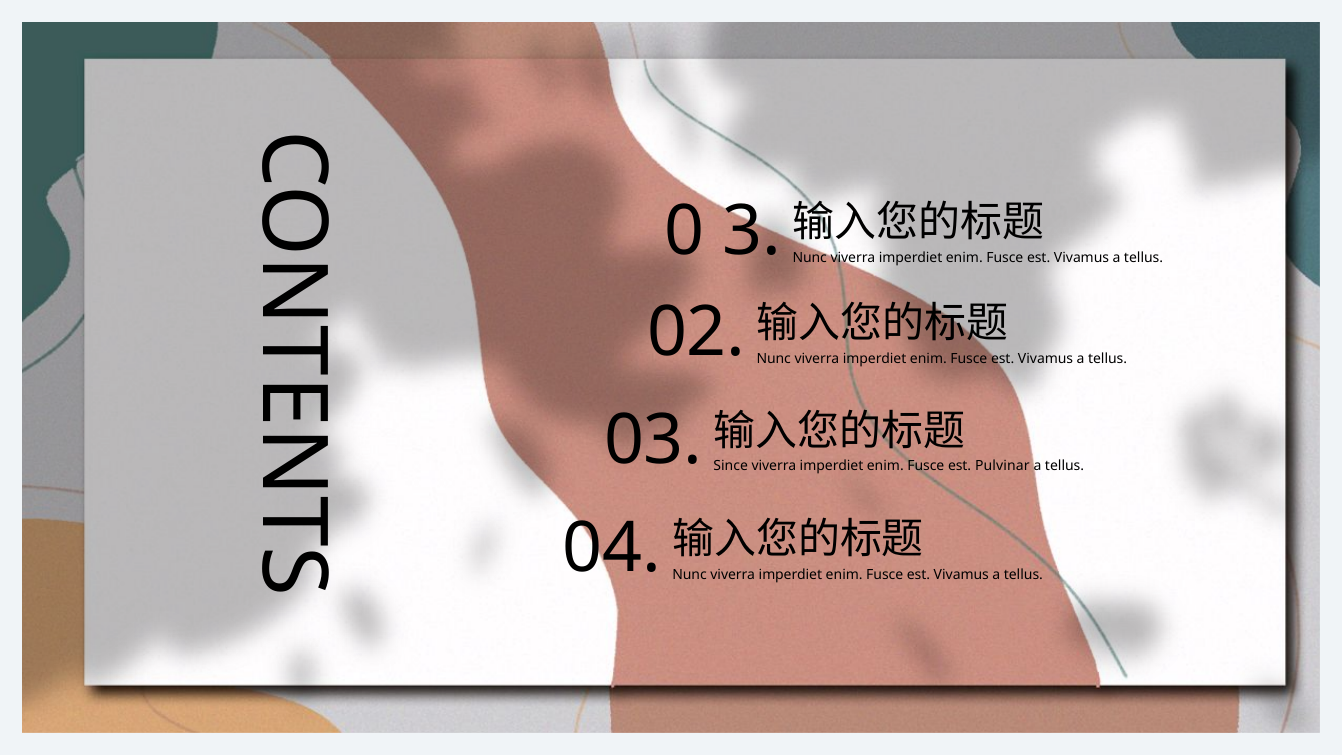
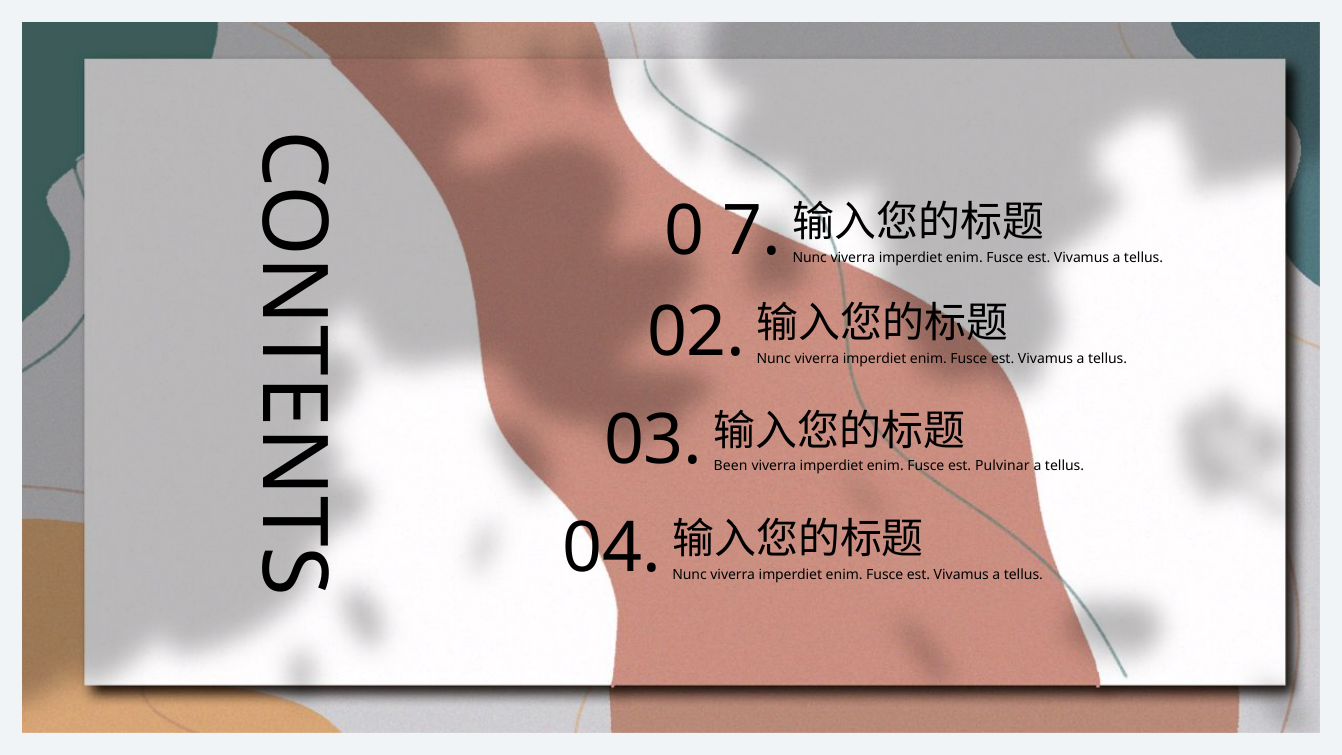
3: 3 -> 7 (752, 231)
Since: Since -> Been (731, 466)
